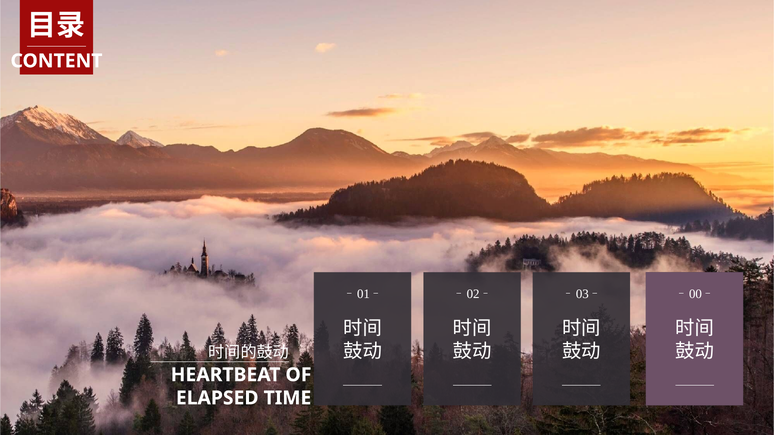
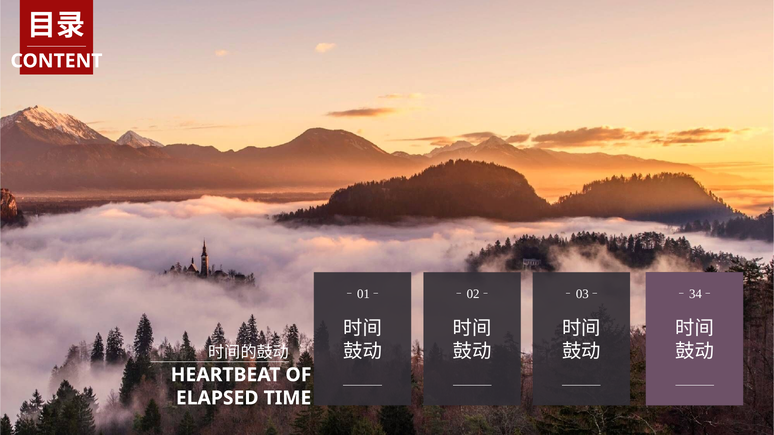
00: 00 -> 34 (695, 294)
